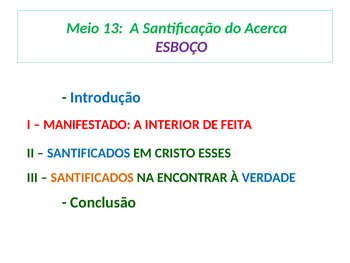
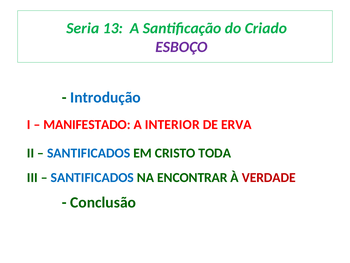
Meio: Meio -> Seria (83, 28)
Acerca: Acerca -> Criado (266, 28)
FEITA: FEITA -> ERVA (236, 124)
ESSES: ESSES -> TODA (215, 153)
SANTIFICADOS colour: orange -> blue (92, 177)
VERDADE colour: blue -> red (269, 177)
